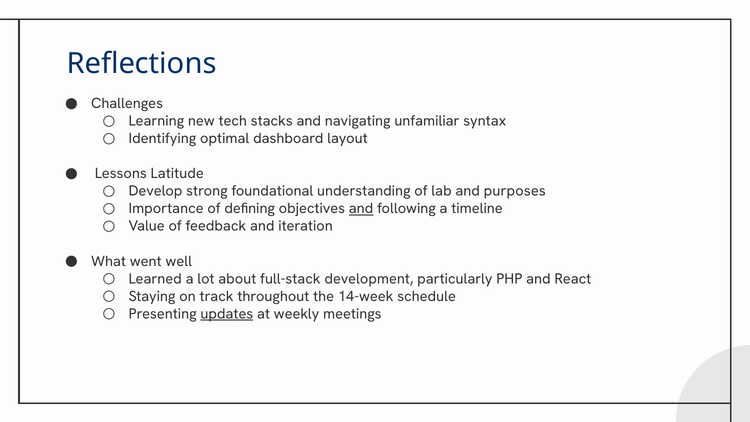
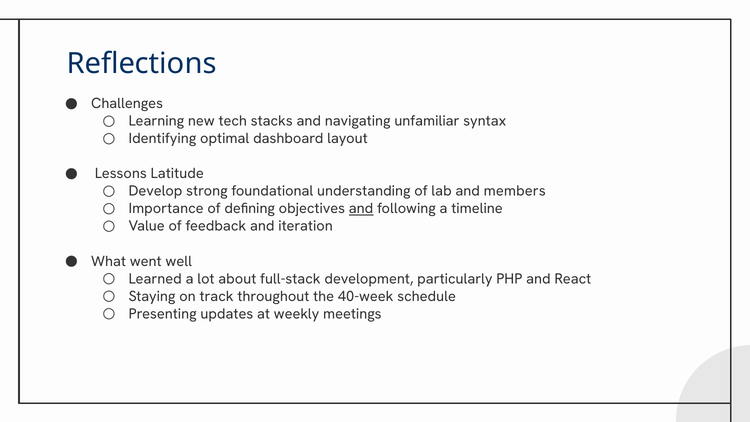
purposes: purposes -> members (515, 191)
14-week: 14-week -> 40-week (366, 296)
updates underline: present -> none (227, 314)
